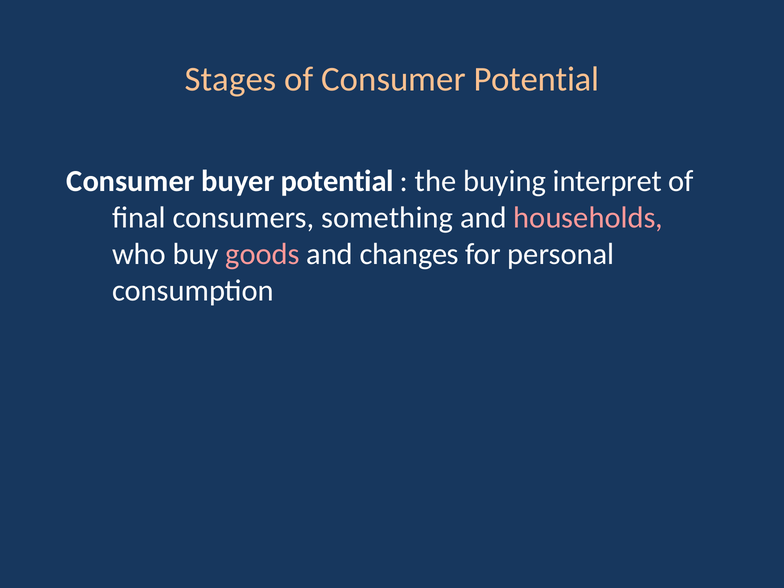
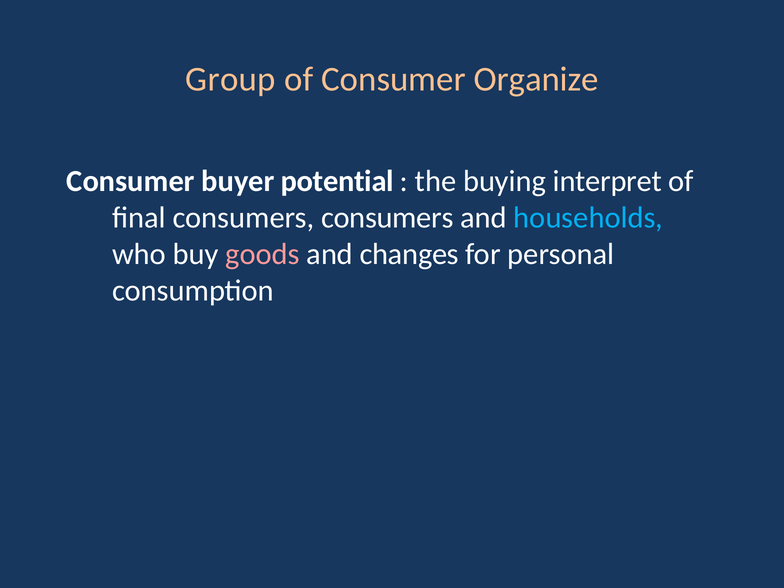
Stages: Stages -> Group (230, 79)
Consumer Potential: Potential -> Organize (536, 79)
consumers something: something -> consumers (387, 218)
households colour: pink -> light blue (588, 218)
